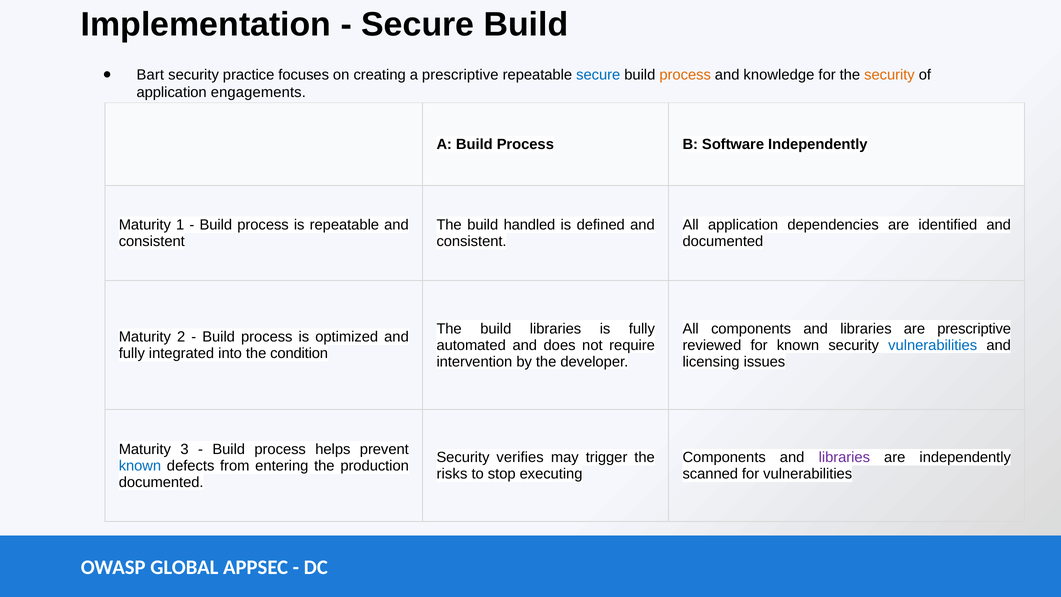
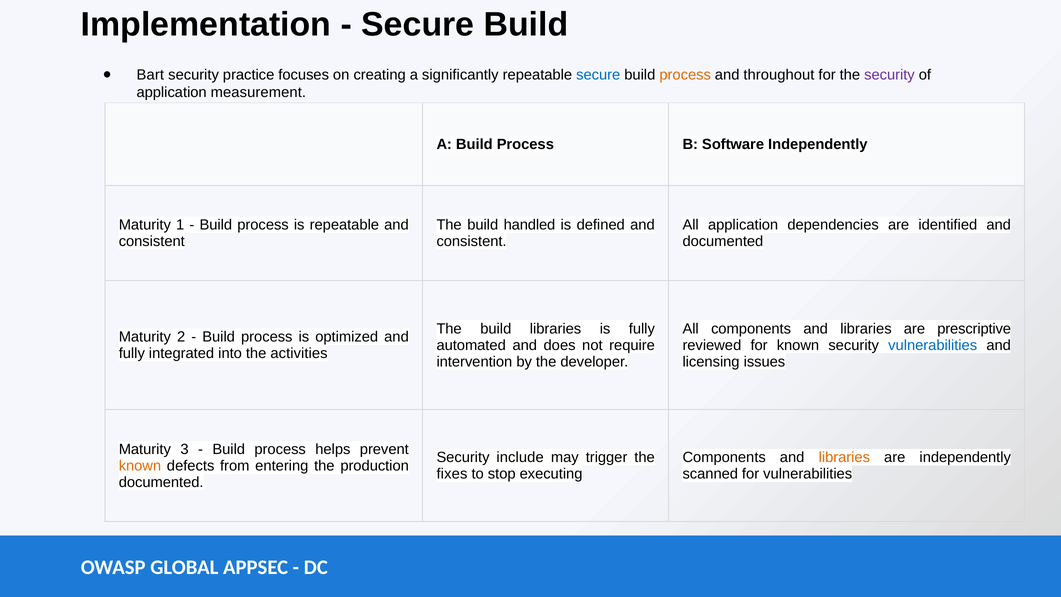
a prescriptive: prescriptive -> significantly (460, 75)
knowledge: knowledge -> throughout (779, 75)
security colour: orange -> purple (889, 75)
engagements: engagements -> measurement (258, 92)
condition: condition -> activities (299, 353)
verifies: verifies -> include (520, 457)
libraries colour: purple -> orange (844, 457)
known colour: blue -> orange (140, 466)
risks: risks -> fixes (452, 474)
